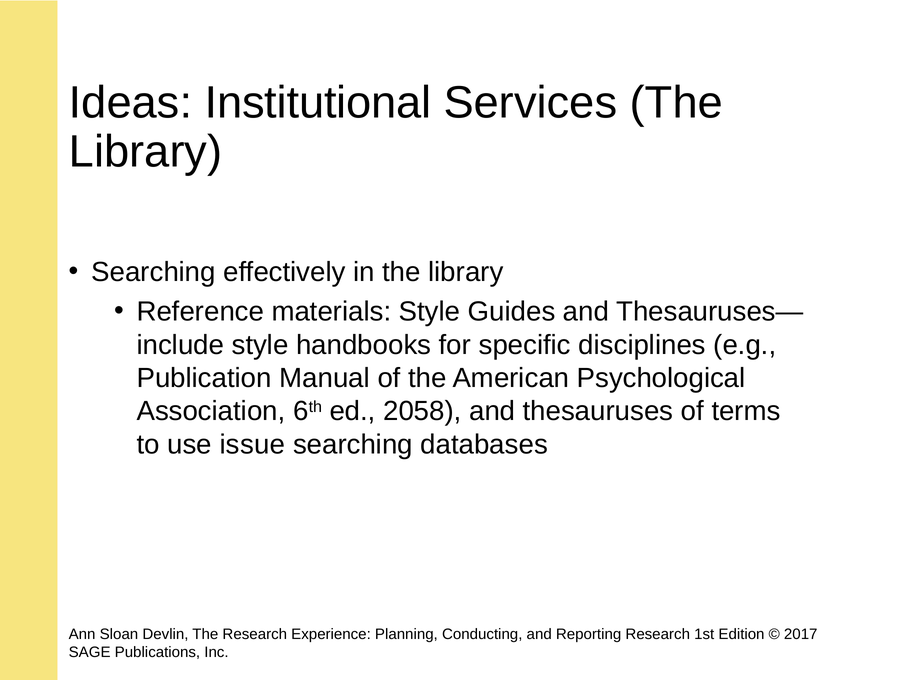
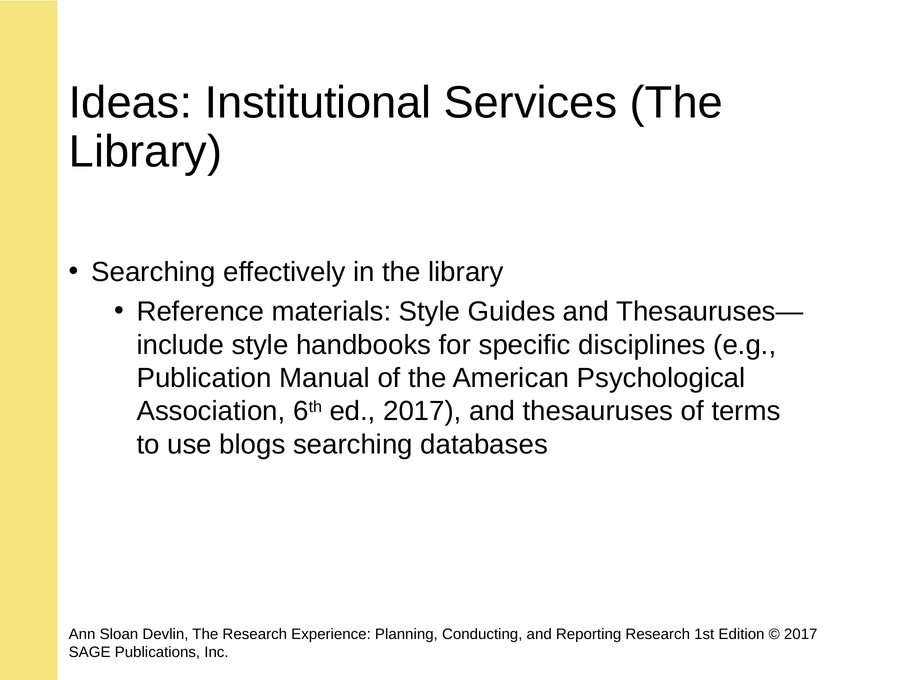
ed 2058: 2058 -> 2017 (422, 411)
issue: issue -> blogs (253, 444)
